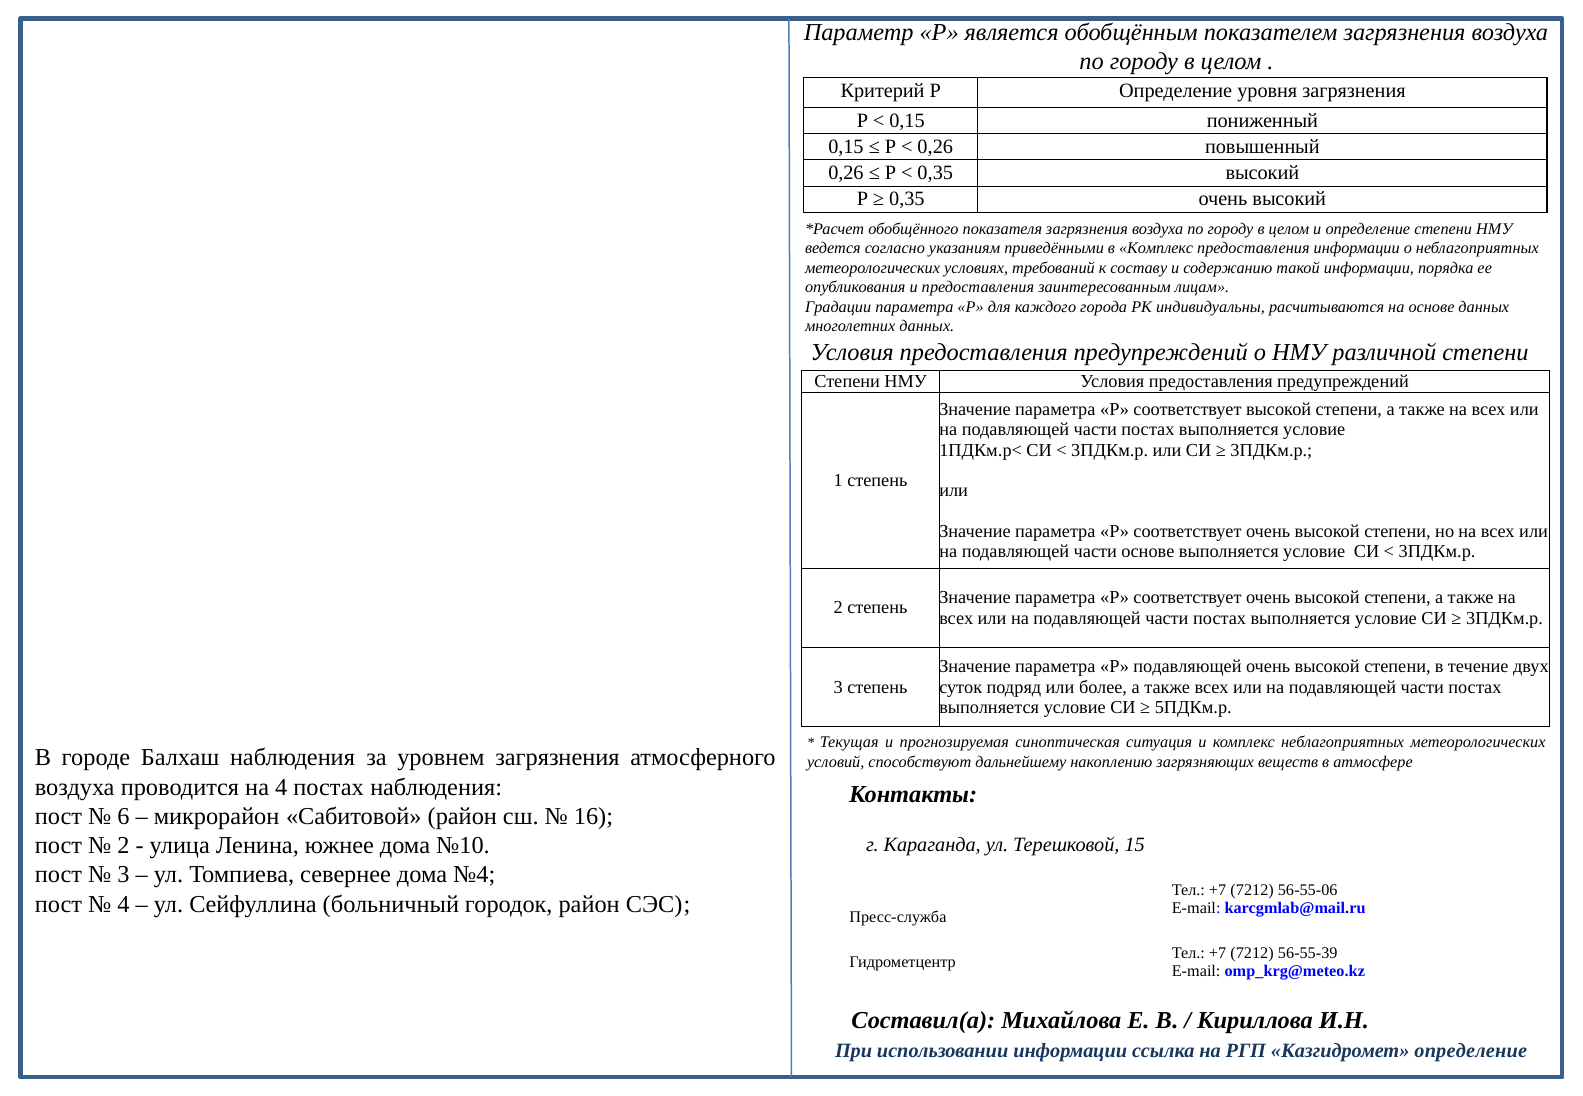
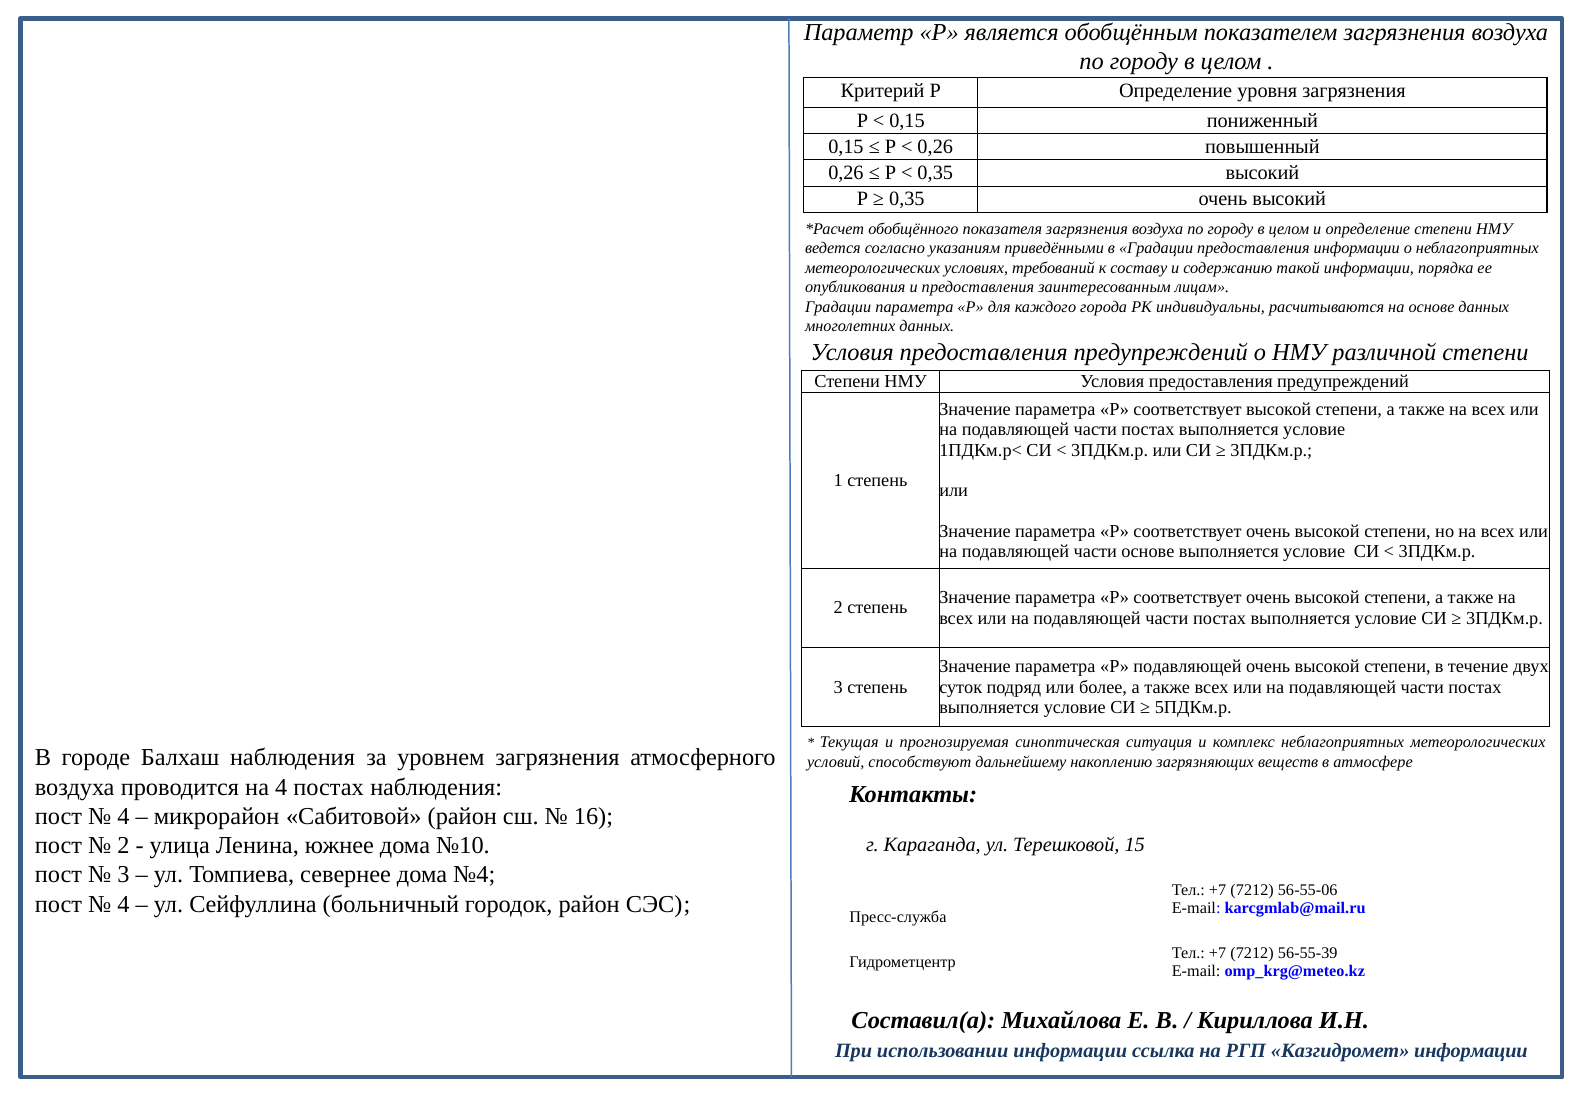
в Комплекс: Комплекс -> Градации (1156, 249)
6: 6 -> 4 (123, 816)
Казгидромет определение: определение -> информации (1471, 1051)
